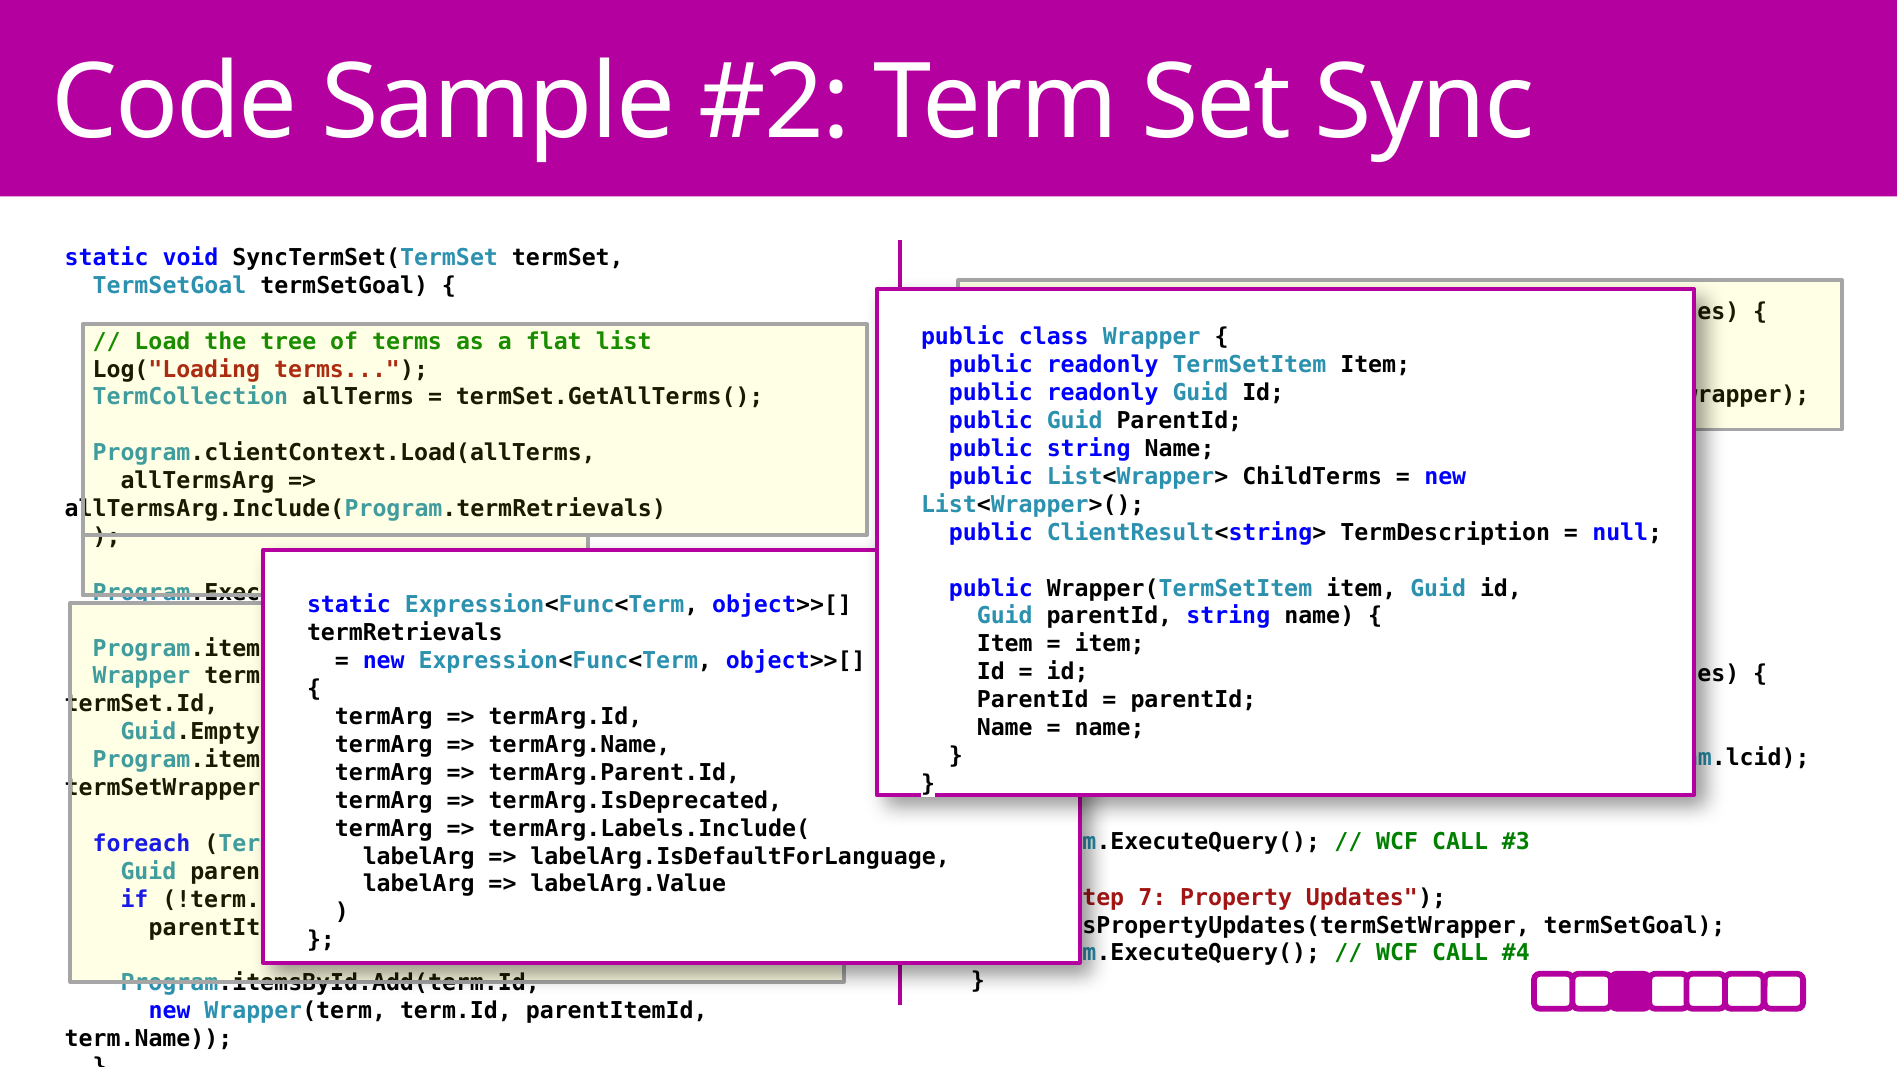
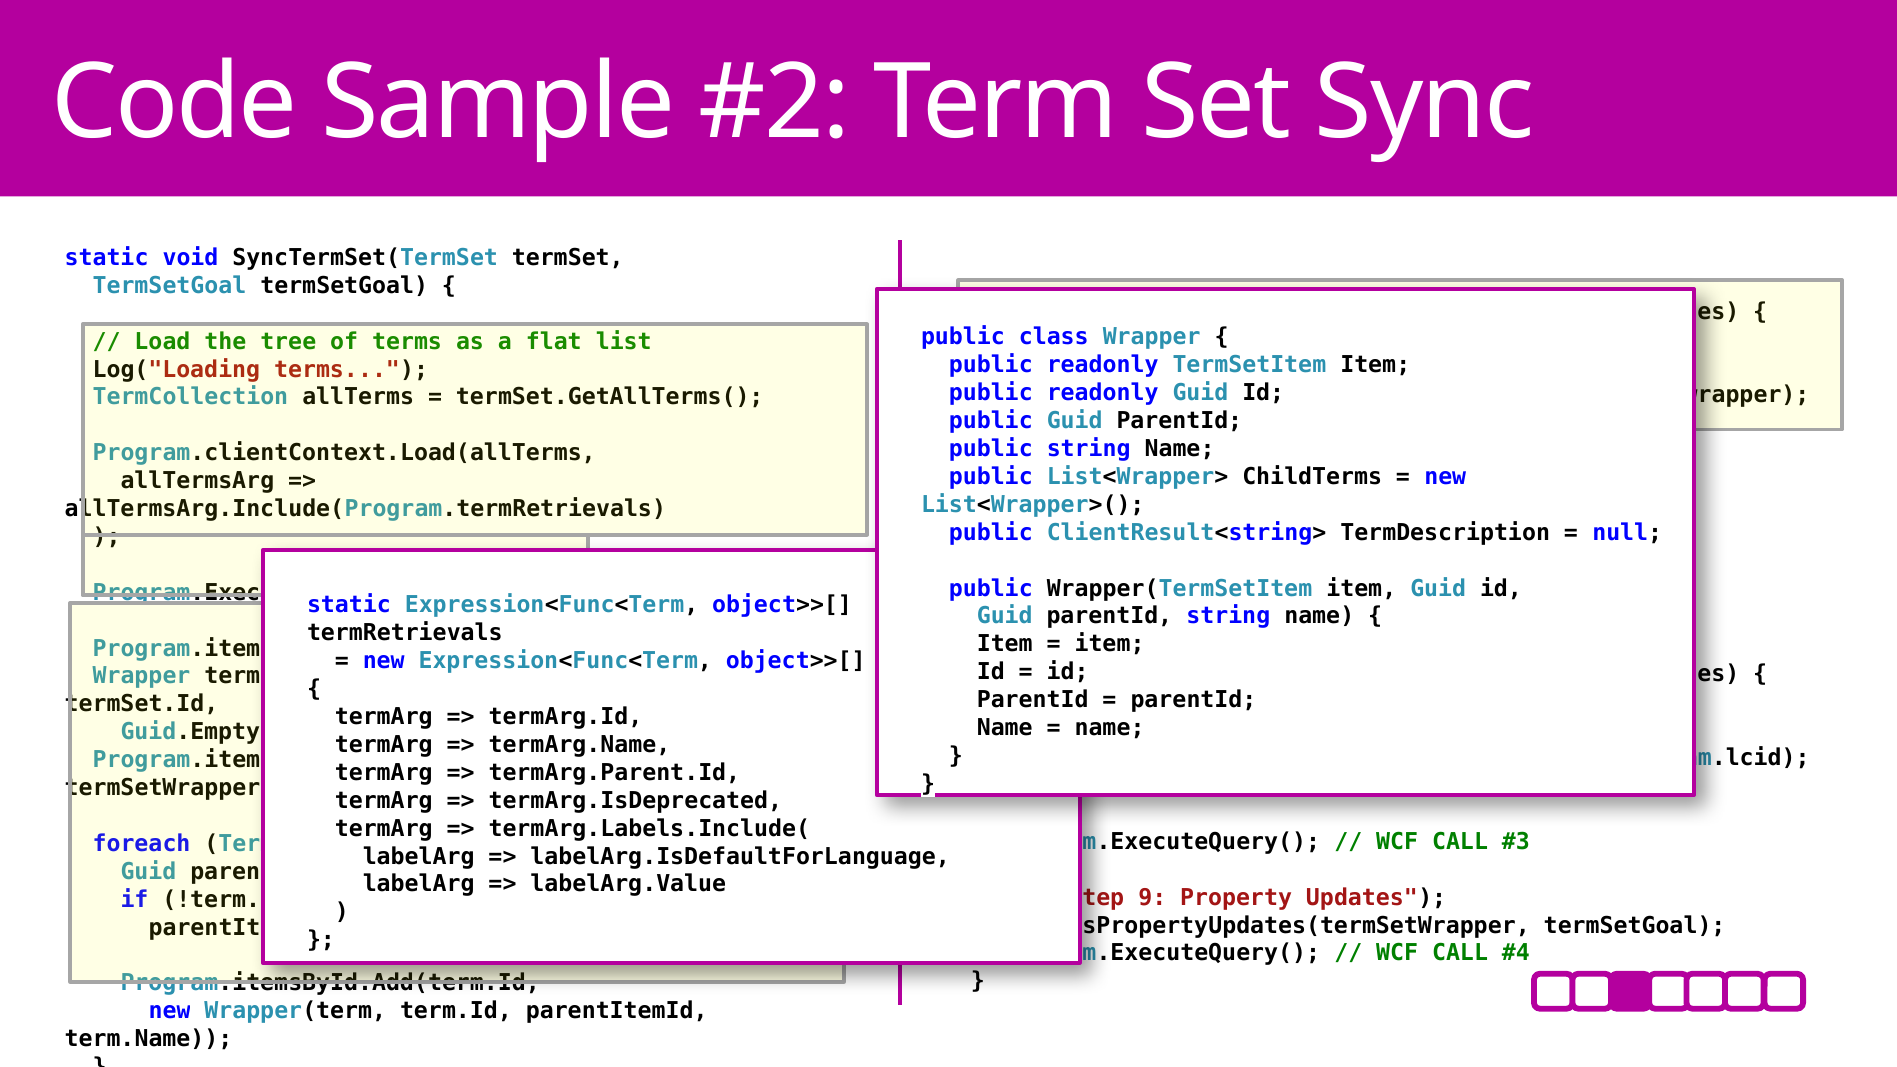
7: 7 -> 9 (1152, 897)
